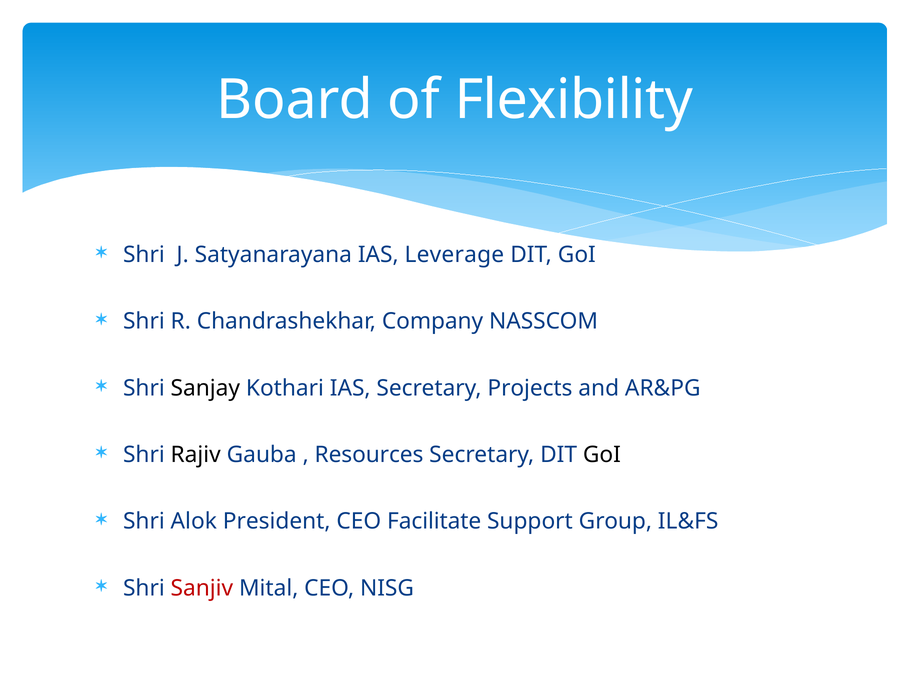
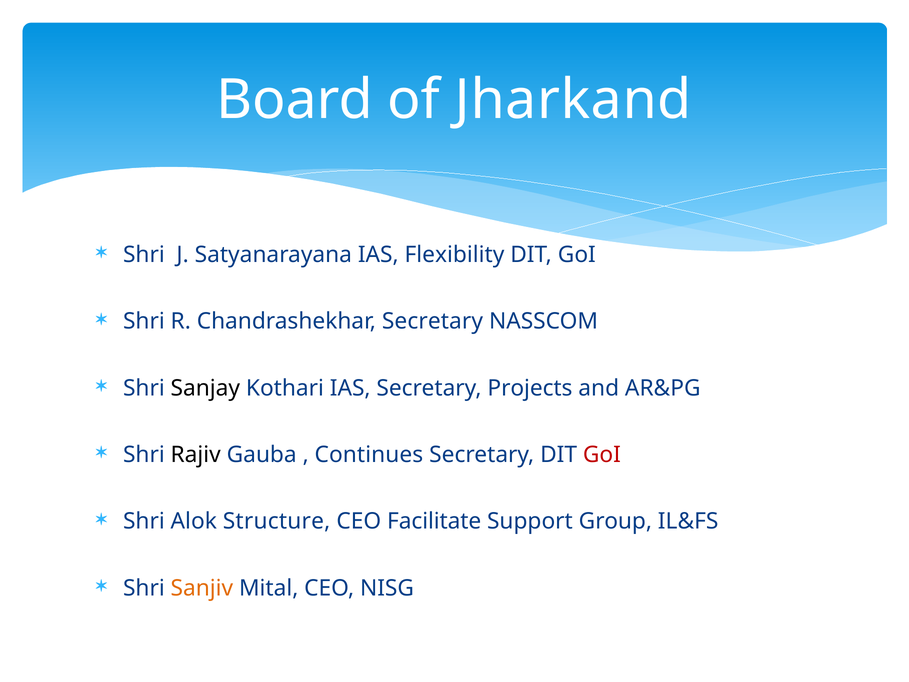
Flexibility: Flexibility -> Jharkand (573, 100)
Leverage: Leverage -> Flexibility (454, 255)
Chandrashekhar Company: Company -> Secretary (432, 321)
Resources: Resources -> Continues (369, 455)
GoI colour: black -> red (602, 455)
President: President -> Structure (277, 521)
Sanjiv colour: red -> orange (202, 588)
